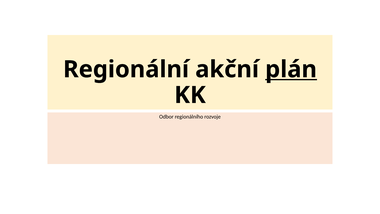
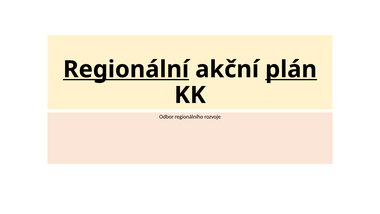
Regionální underline: none -> present (126, 69)
